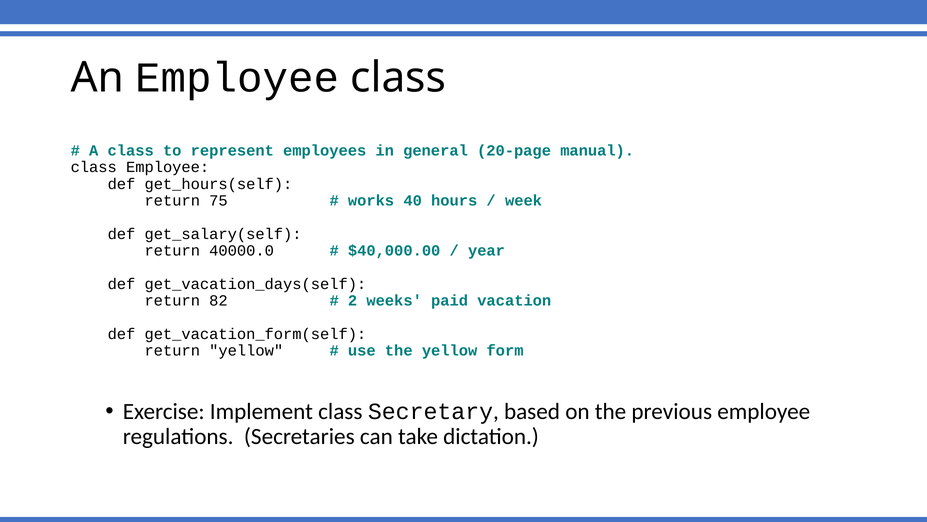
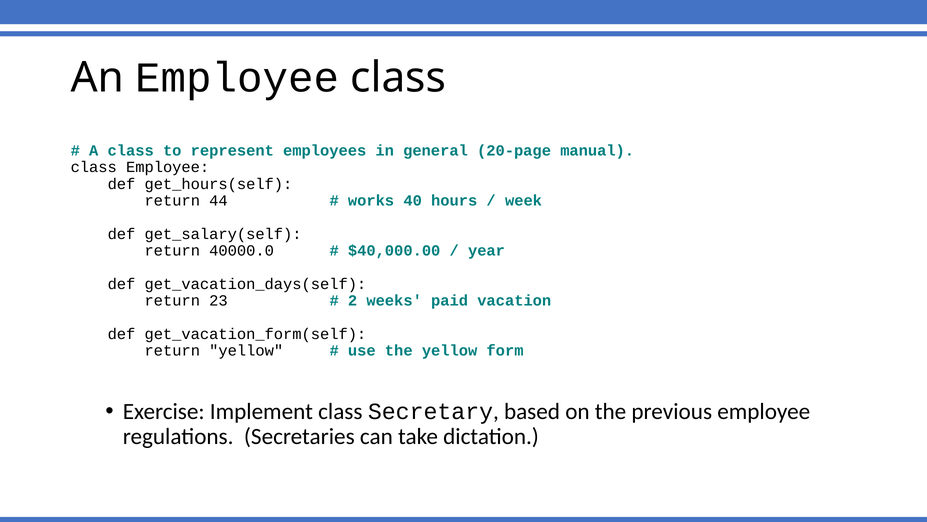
75: 75 -> 44 (218, 200)
82: 82 -> 23 (218, 300)
